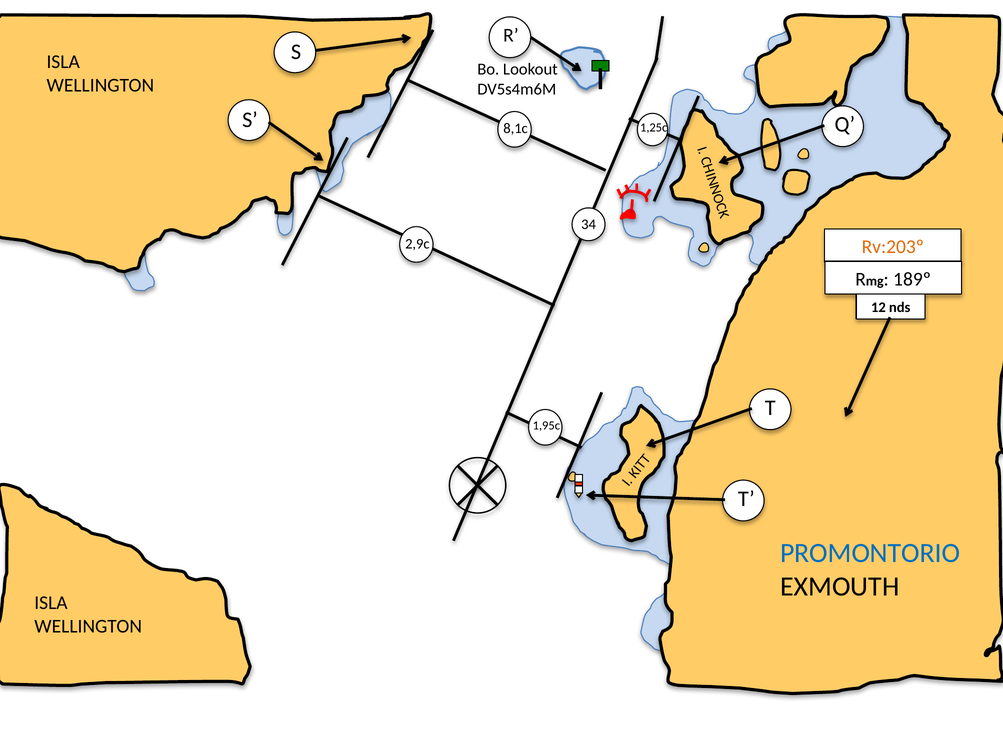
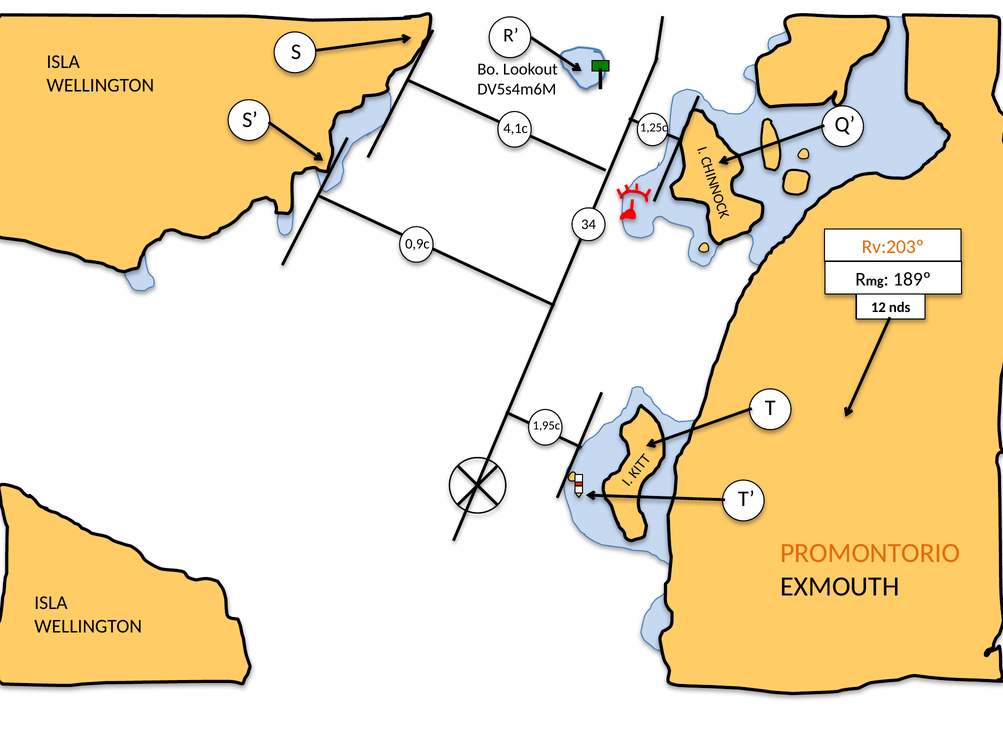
8,1c: 8,1c -> 4,1c (516, 129)
2,9c: 2,9c -> 0,9c (417, 244)
PROMONTORIO colour: blue -> orange (870, 553)
